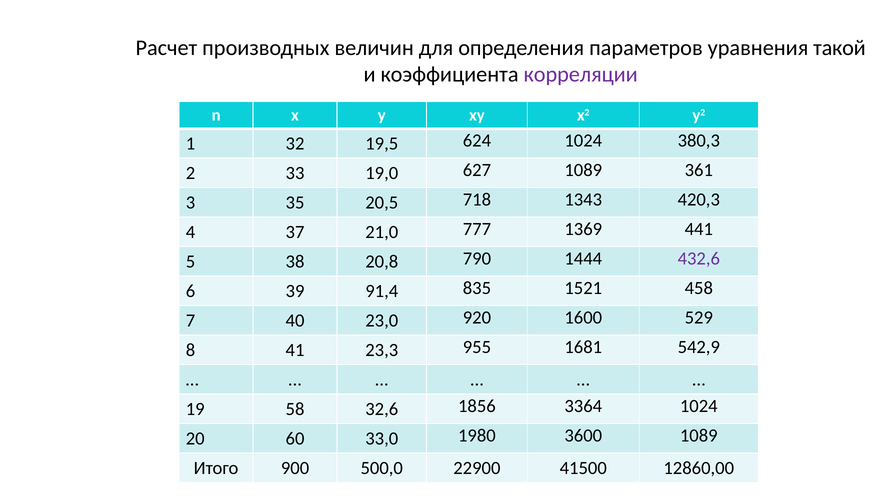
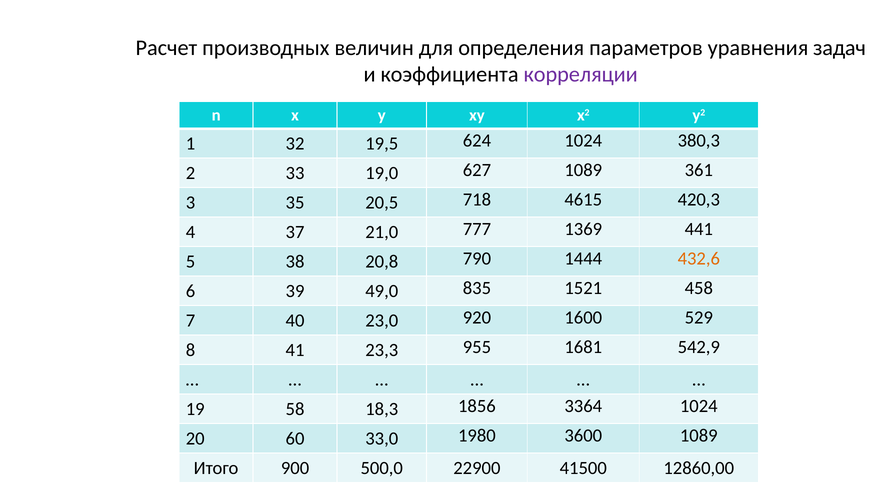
такой: такой -> задач (839, 48)
1343: 1343 -> 4615 (583, 200)
432,6 colour: purple -> orange (699, 259)
91,4: 91,4 -> 49,0 (382, 291)
32,6: 32,6 -> 18,3 (382, 409)
